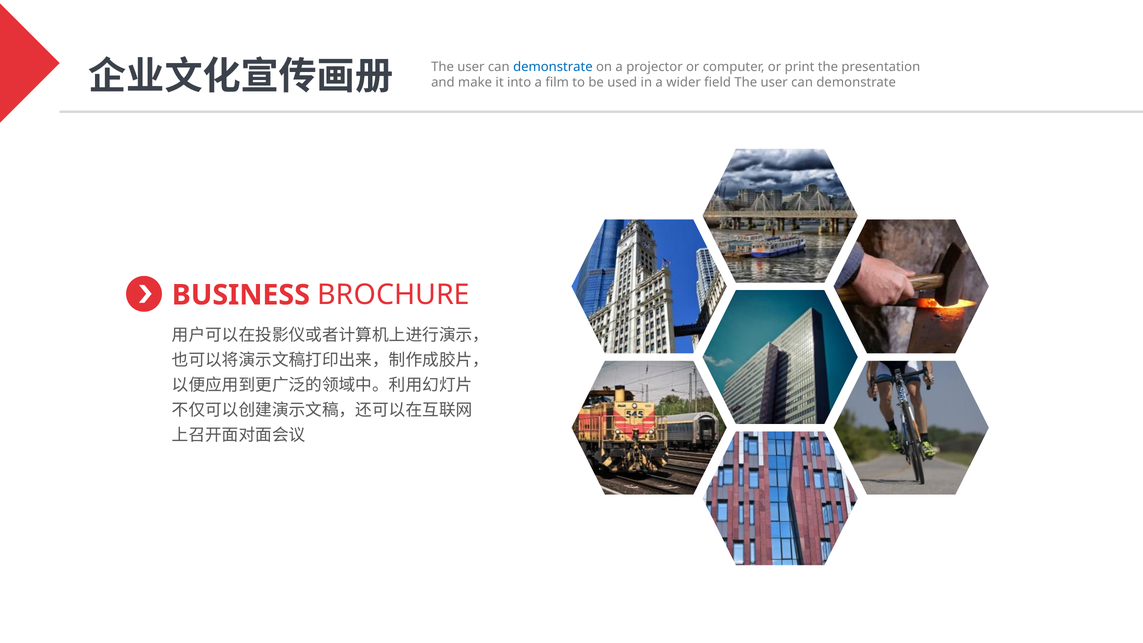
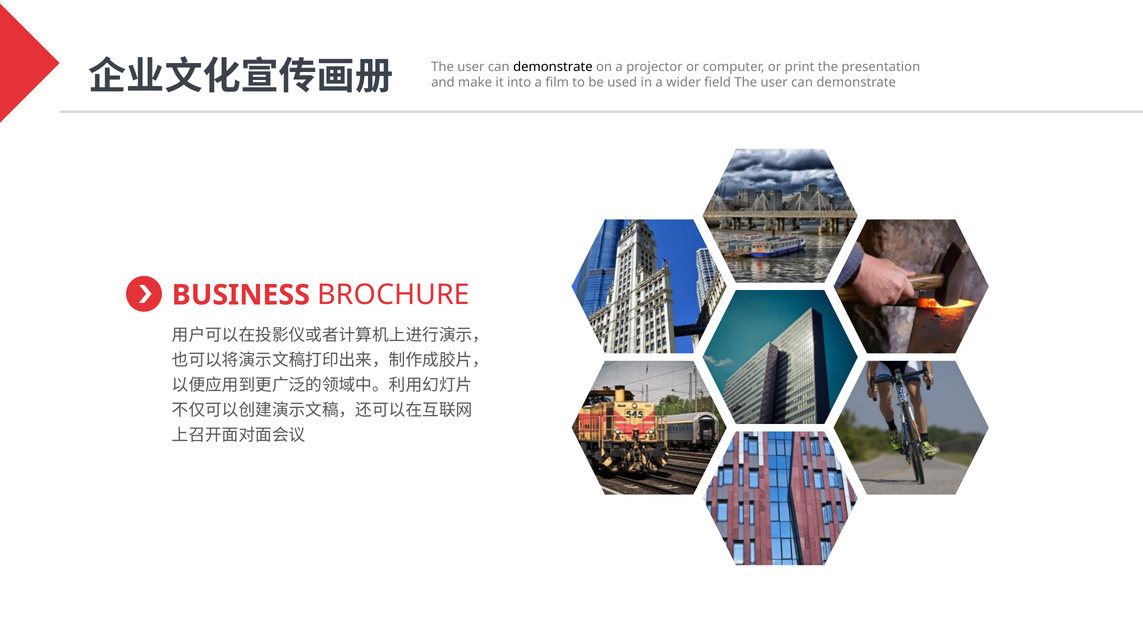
demonstrate colour: blue -> black (553, 67)
